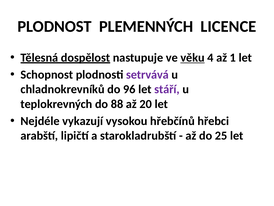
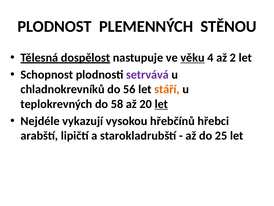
LICENCE: LICENCE -> STĚNOU (229, 26)
1: 1 -> 2 (233, 57)
96: 96 -> 56 (129, 89)
stáří colour: purple -> orange (167, 89)
88: 88 -> 58 (117, 104)
let underline: none -> present (161, 104)
